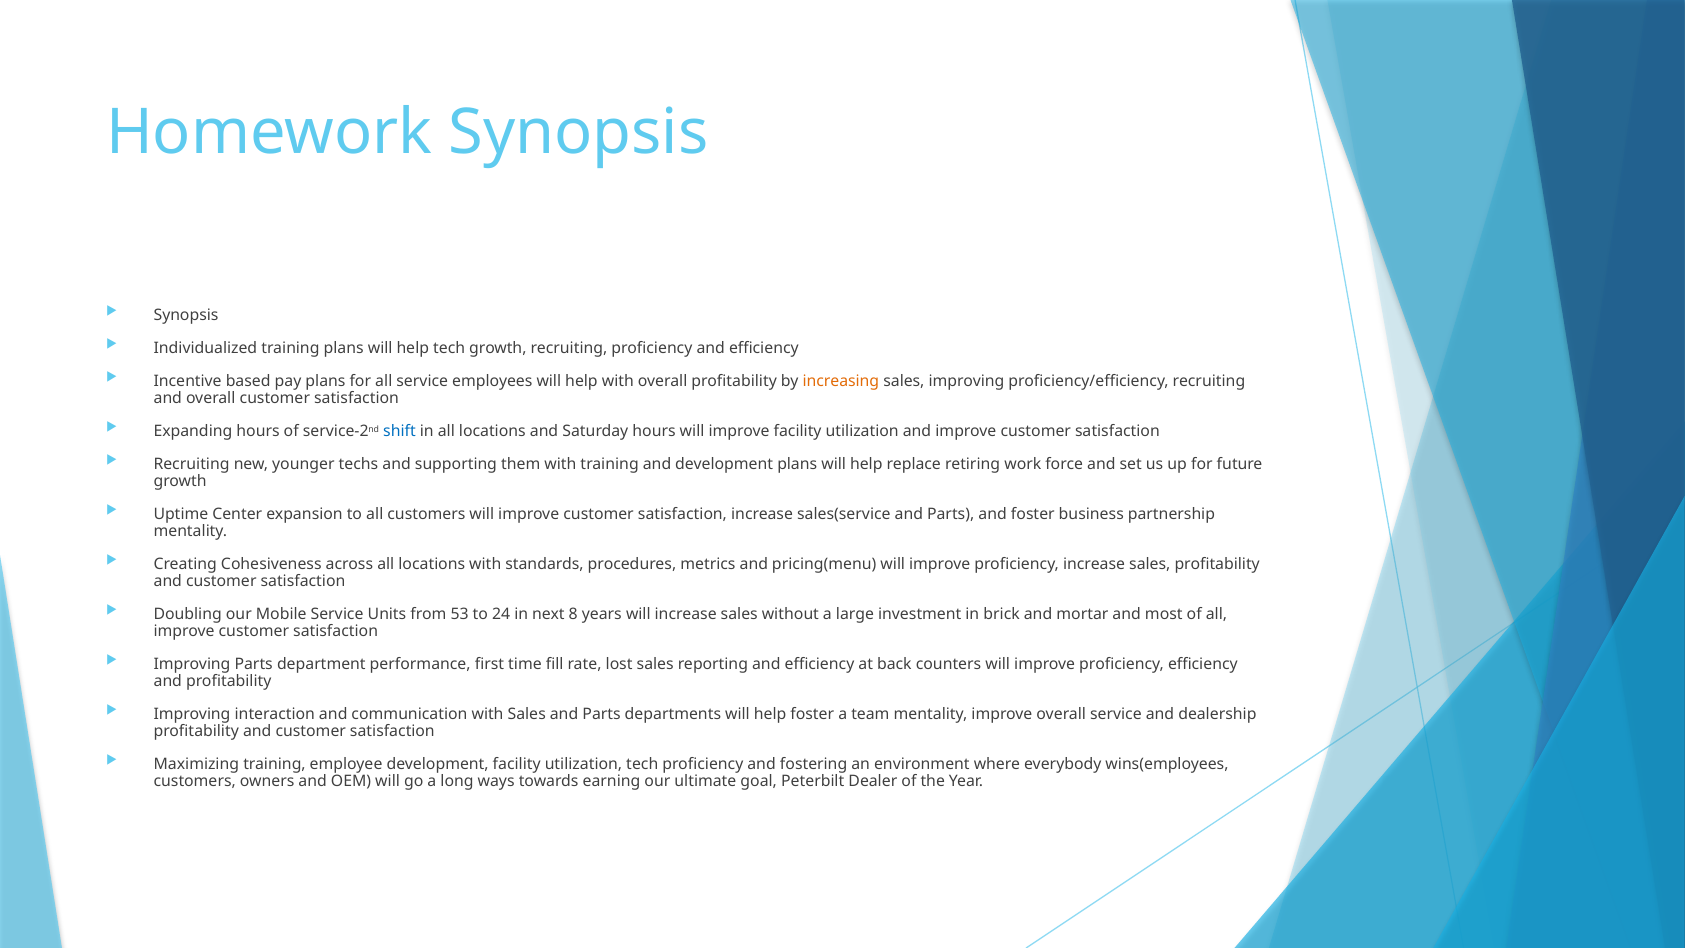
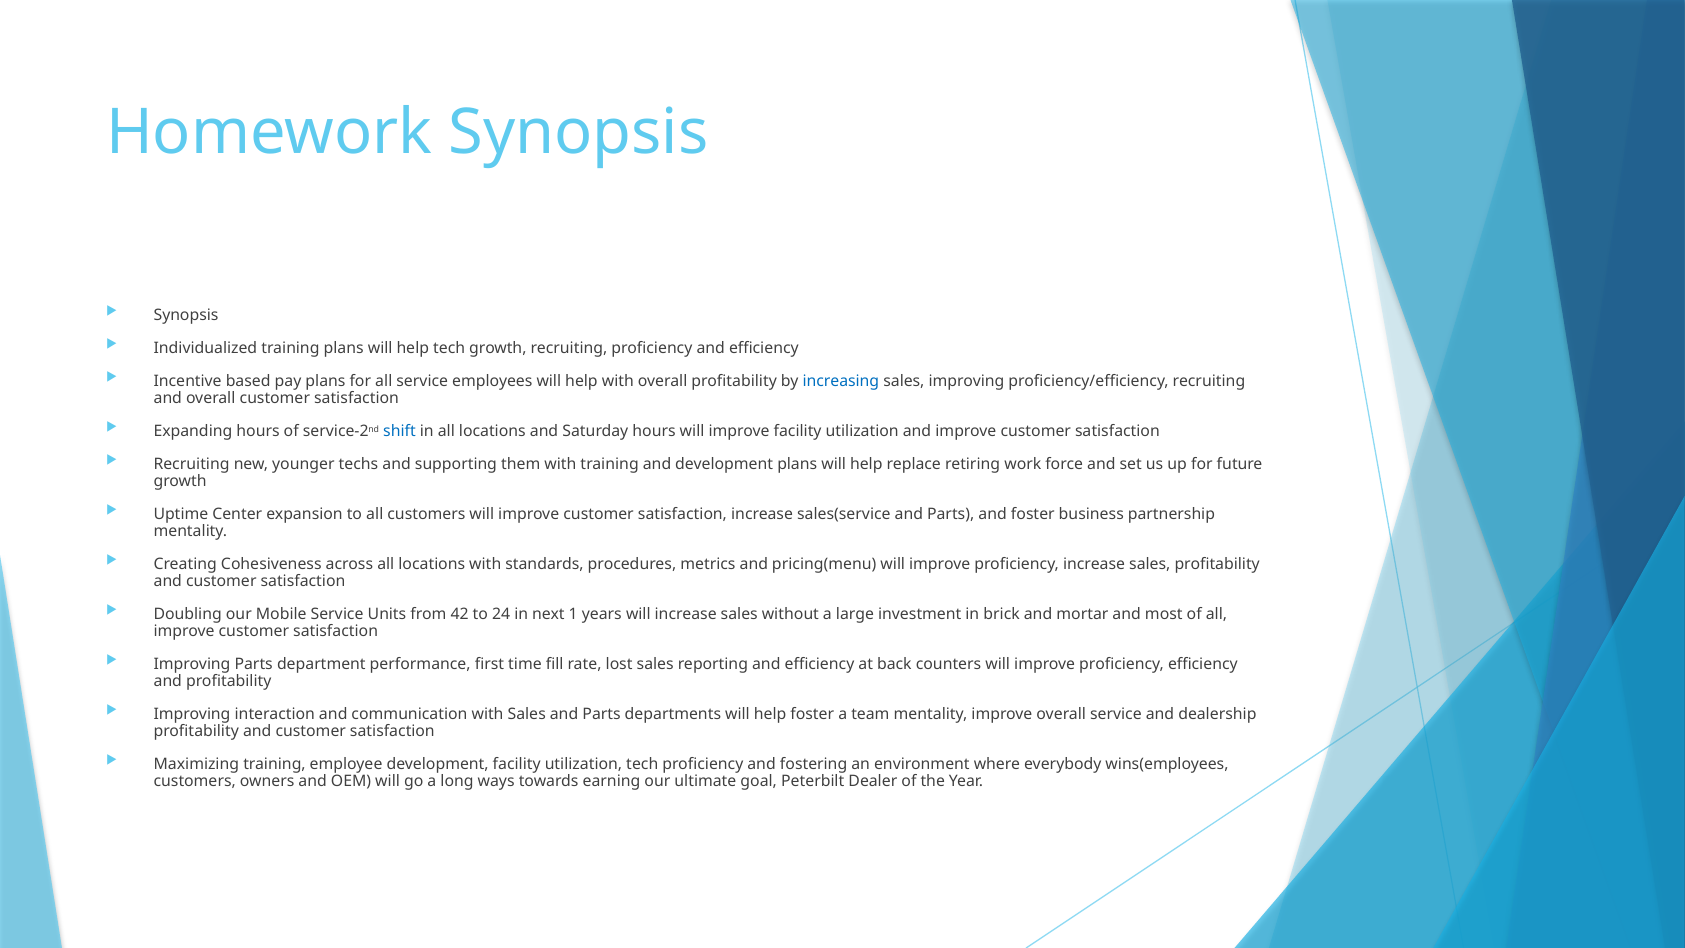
increasing colour: orange -> blue (841, 381)
53: 53 -> 42 (460, 614)
8: 8 -> 1 (573, 614)
